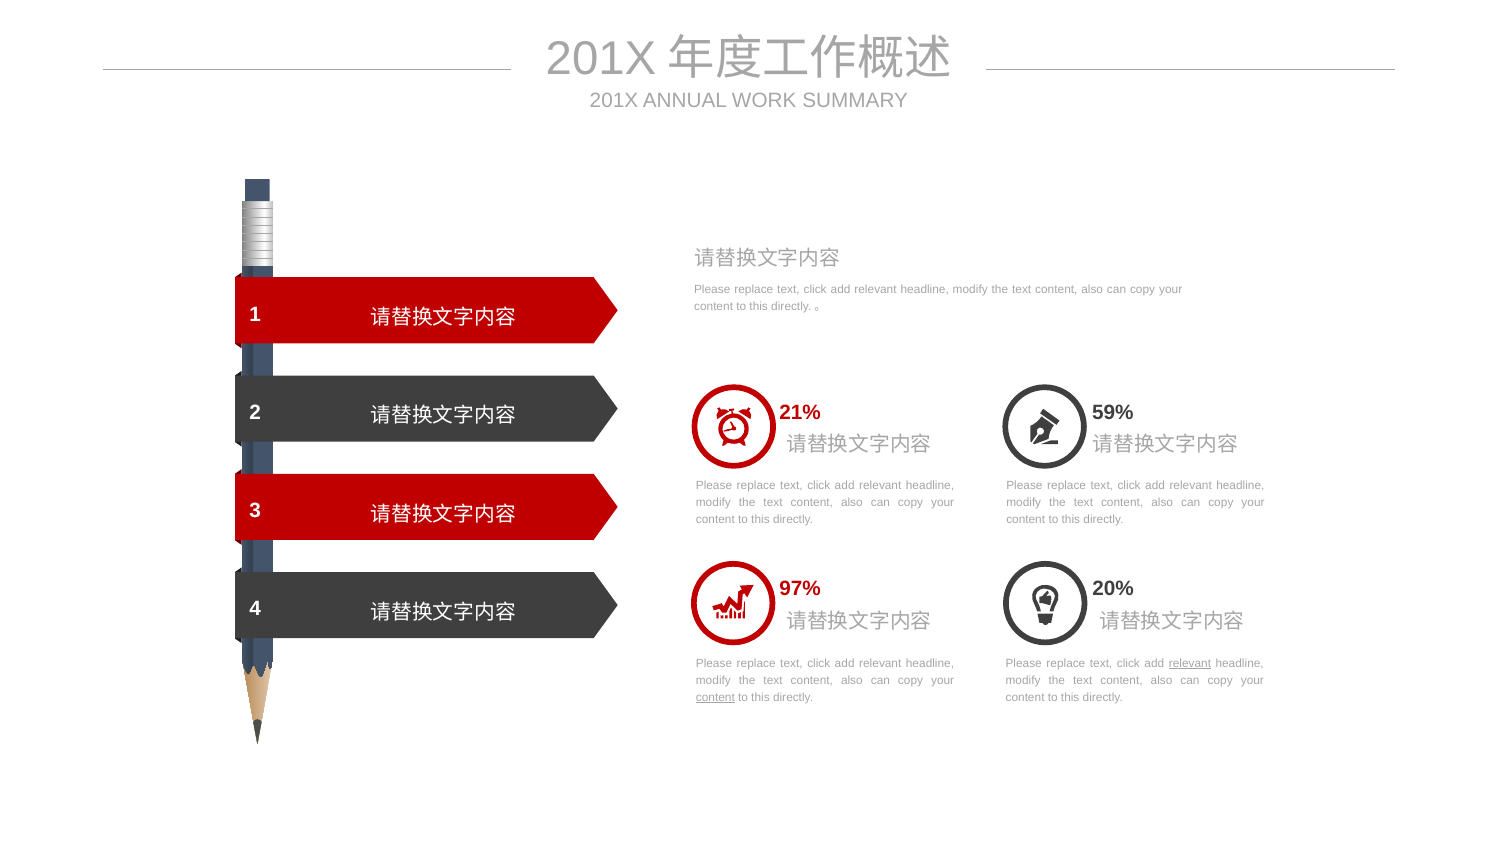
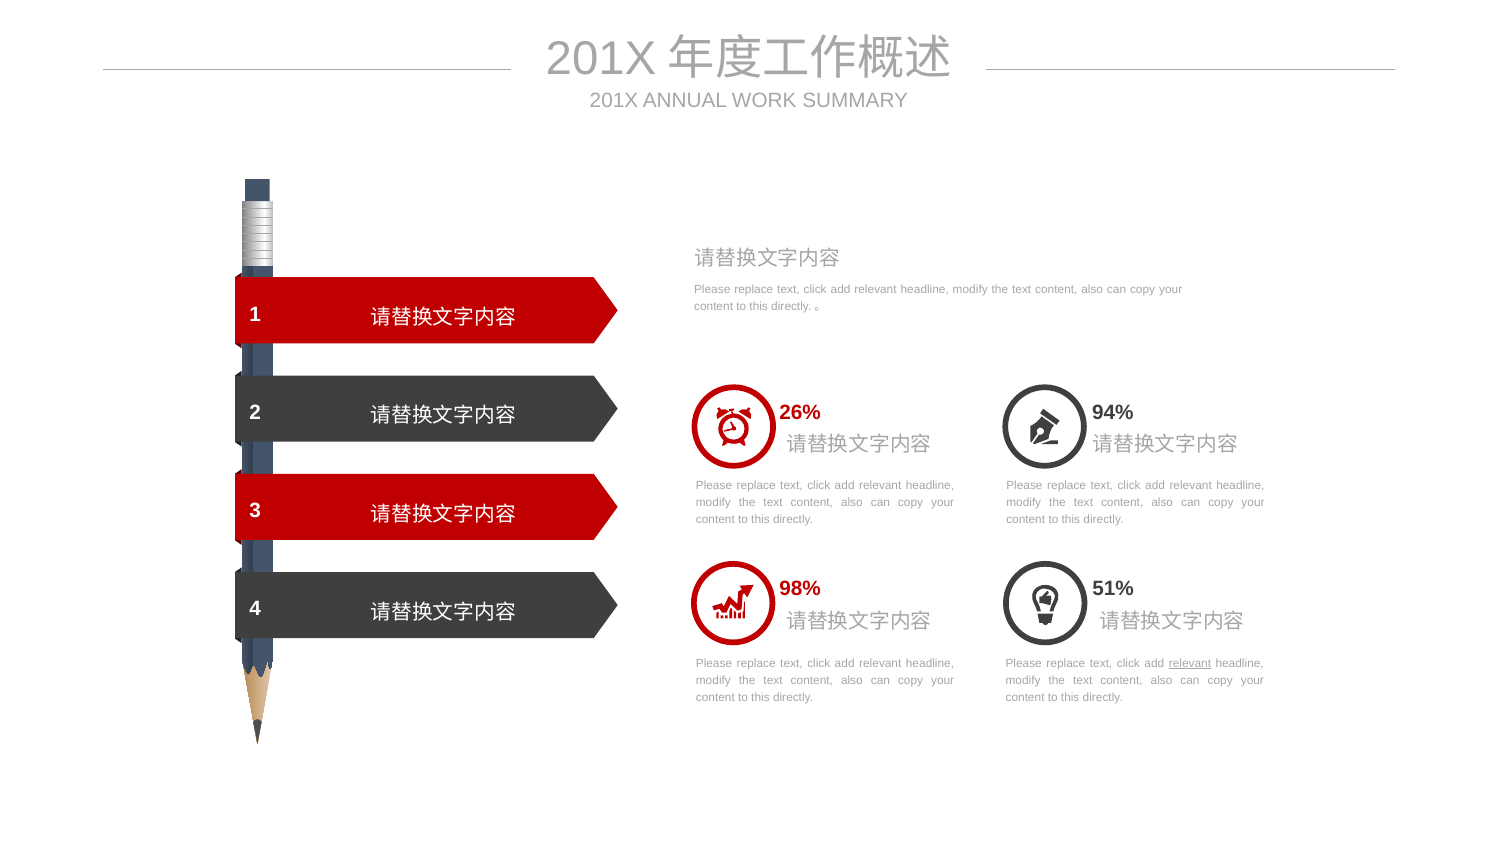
21%: 21% -> 26% (800, 413)
59%: 59% -> 94% (1113, 413)
97%: 97% -> 98% (800, 589)
20%: 20% -> 51% (1113, 589)
content underline: present -> none (715, 698)
